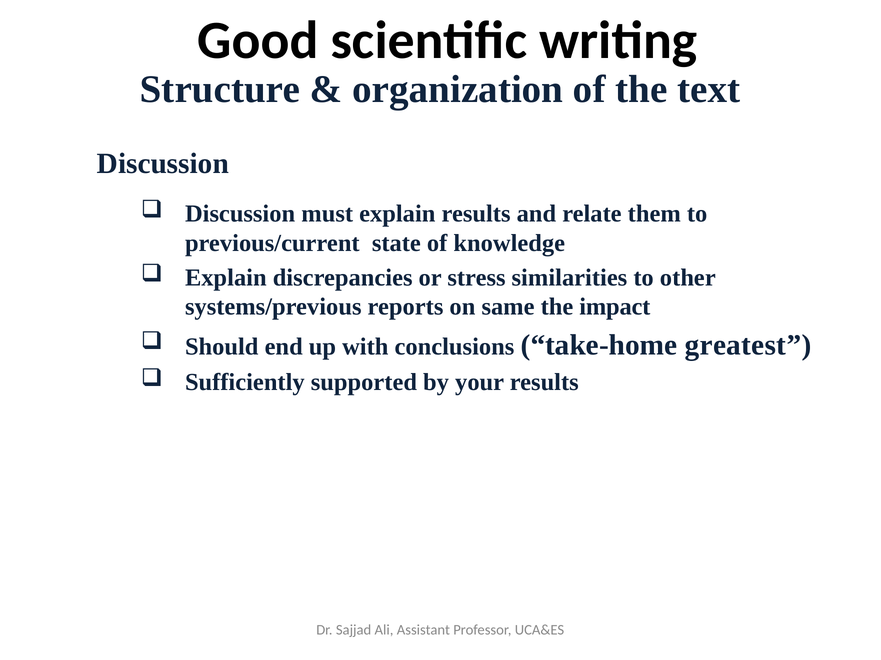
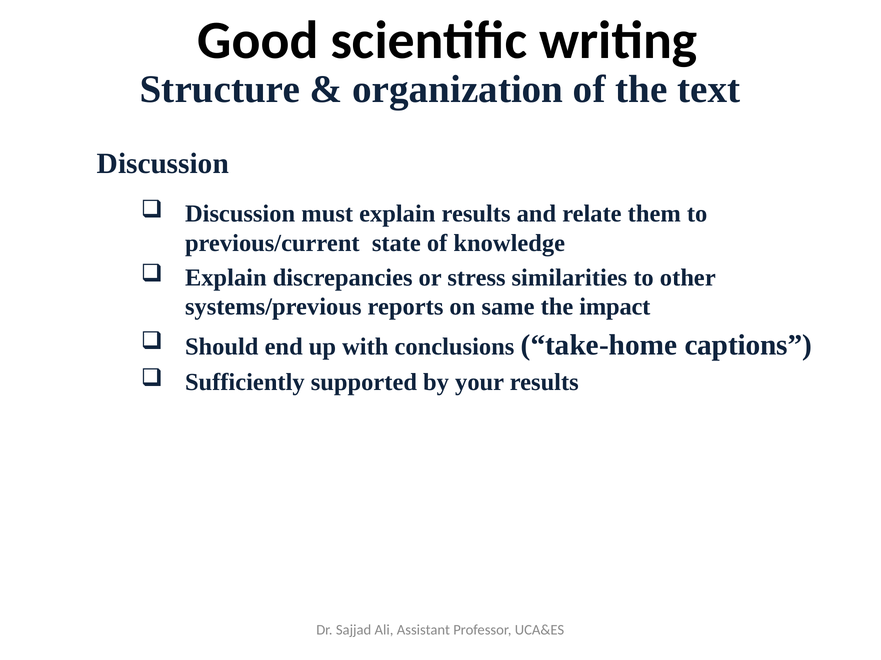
greatest: greatest -> captions (748, 346)
